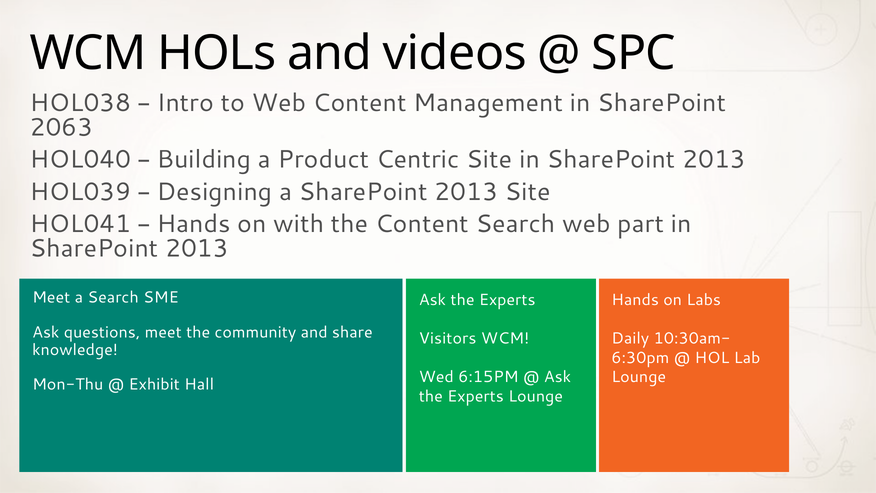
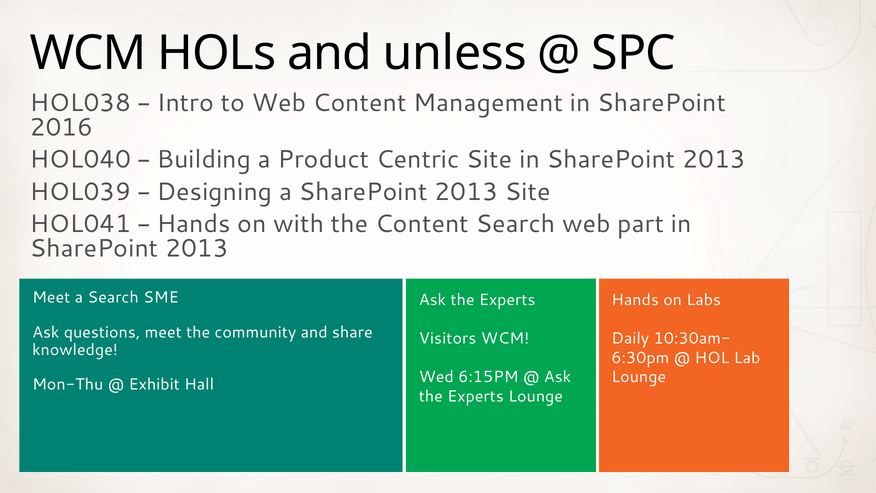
videos: videos -> unless (455, 53)
2063: 2063 -> 2016 (61, 127)
